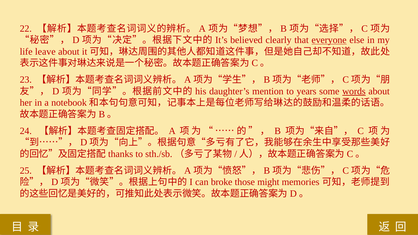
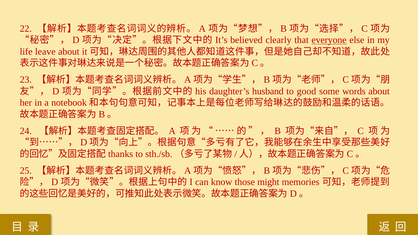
mention: mention -> husband (268, 91)
years: years -> good (306, 91)
words underline: present -> none (354, 91)
broke: broke -> know (222, 182)
